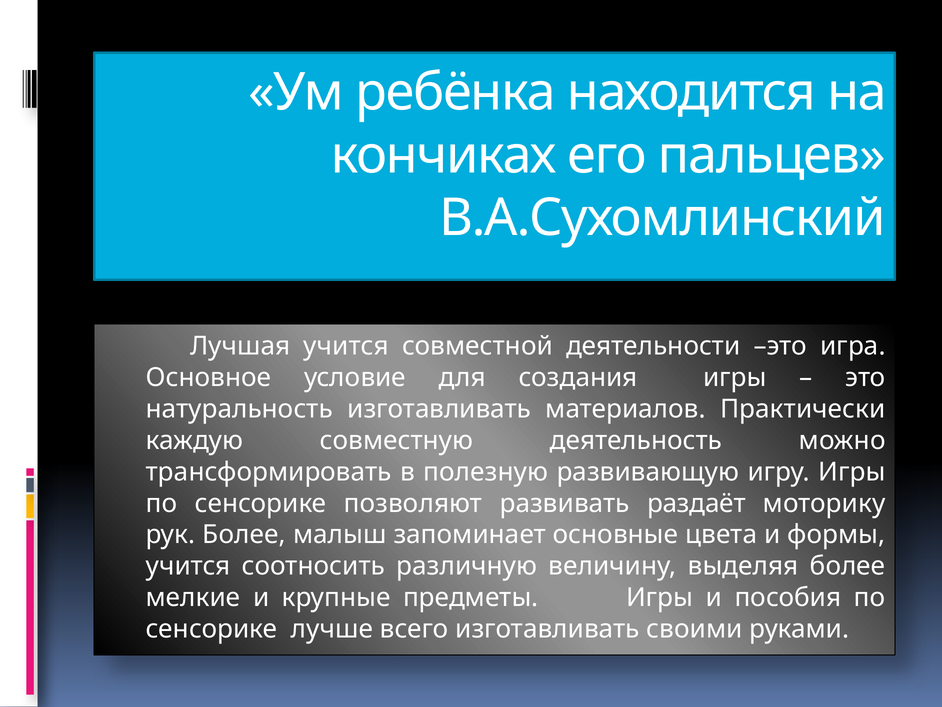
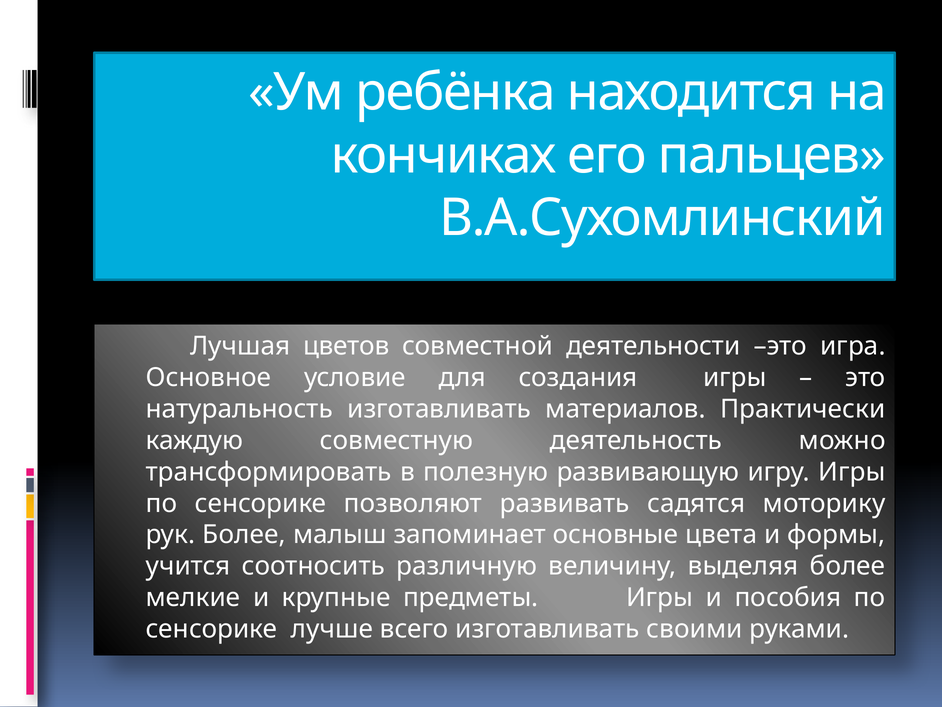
Лучшая учится: учится -> цветов (346, 346)
раздаёт: раздаёт -> садятся (696, 503)
